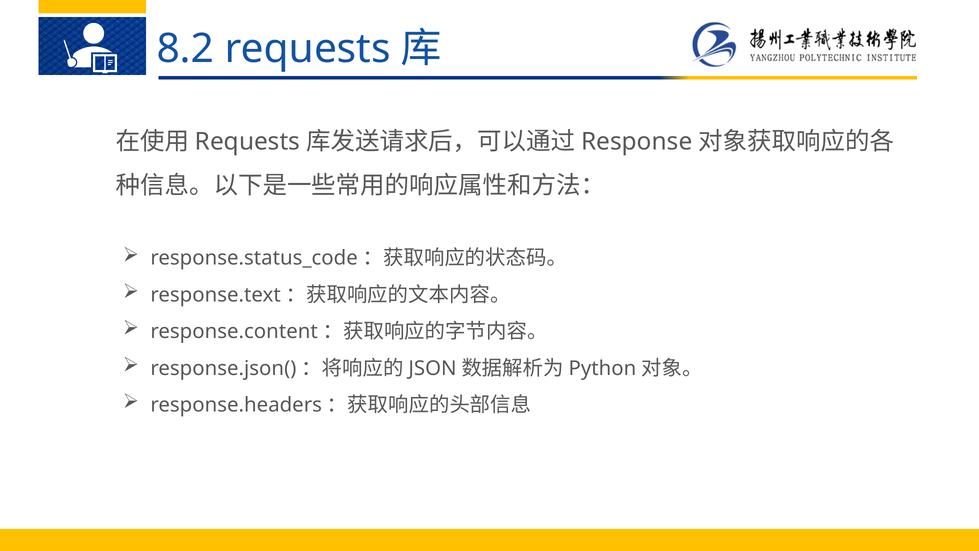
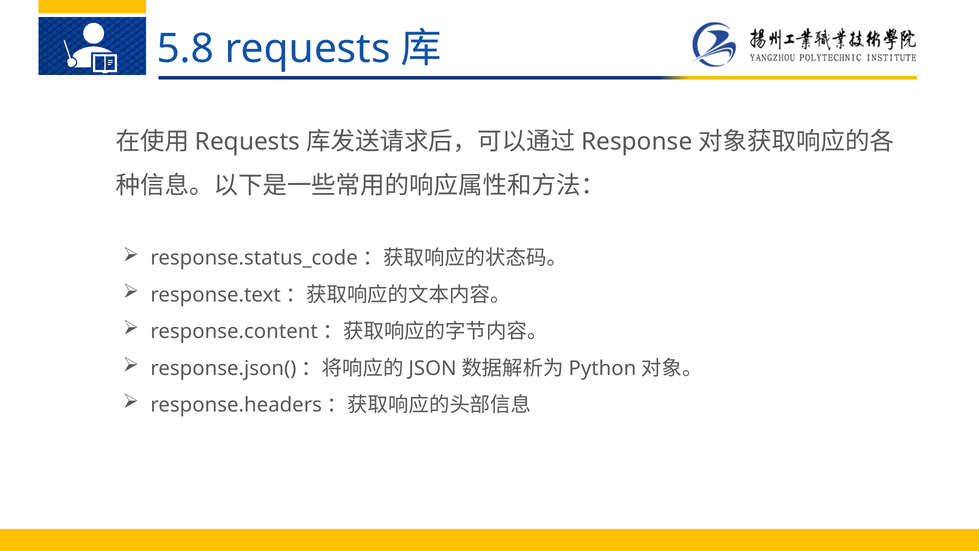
8.2: 8.2 -> 5.8 (185, 49)
